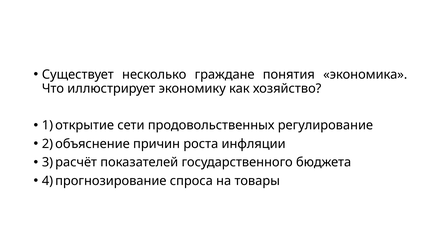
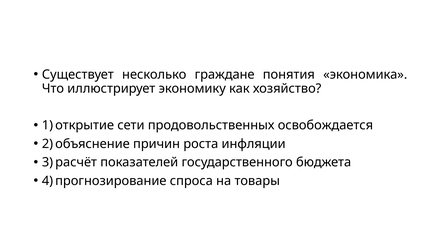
регулирование: регулирование -> освобождается (325, 125)
